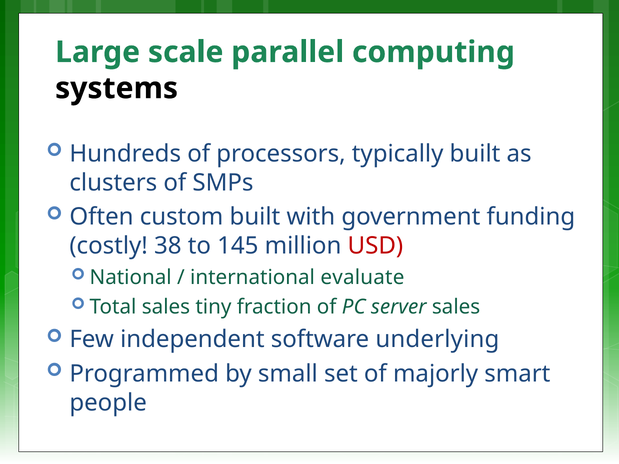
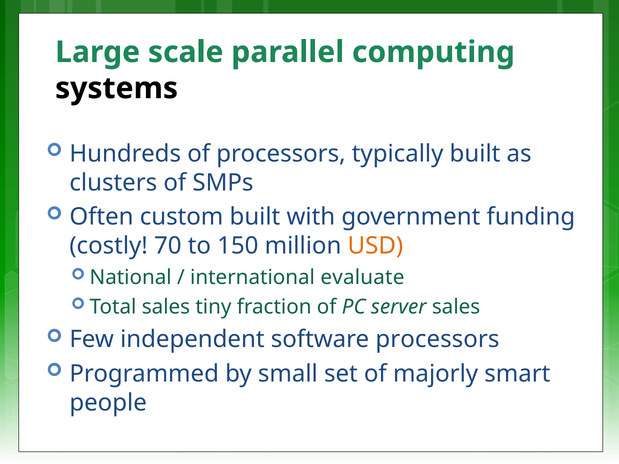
38: 38 -> 70 (168, 246)
145: 145 -> 150 (238, 246)
USD colour: red -> orange (375, 246)
software underlying: underlying -> processors (437, 340)
